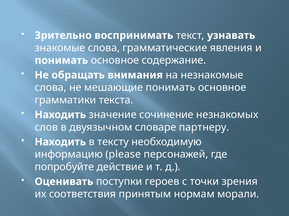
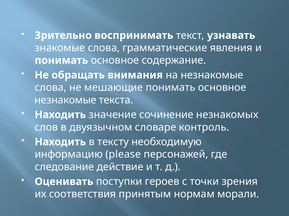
грамматики: грамматики -> незнакомые (65, 100)
партнеру: партнеру -> контроль (204, 128)
попробуйте: попробуйте -> следование (64, 167)
